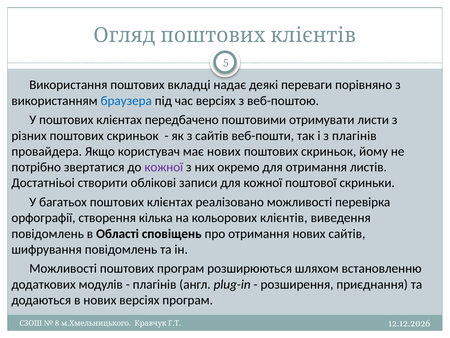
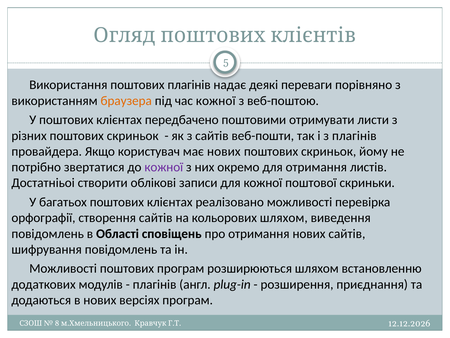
поштових вкладці: вкладці -> плагінів (189, 85)
браузера colour: blue -> orange (126, 101)
час версіях: версіях -> кожної (216, 101)
створення кілька: кілька -> сайтів (156, 218)
кольорових клієнтів: клієнтів -> шляхом (284, 218)
